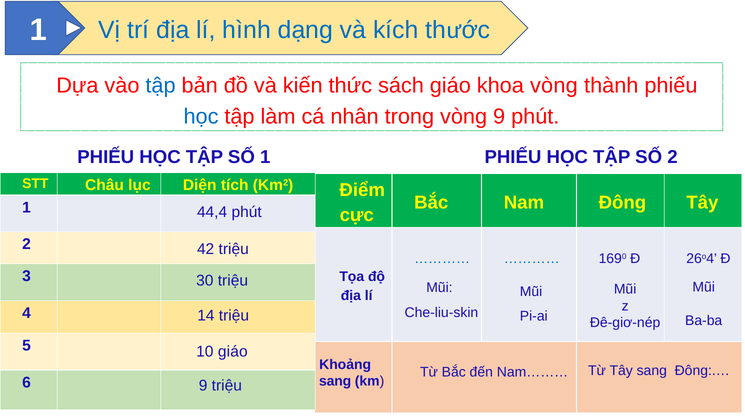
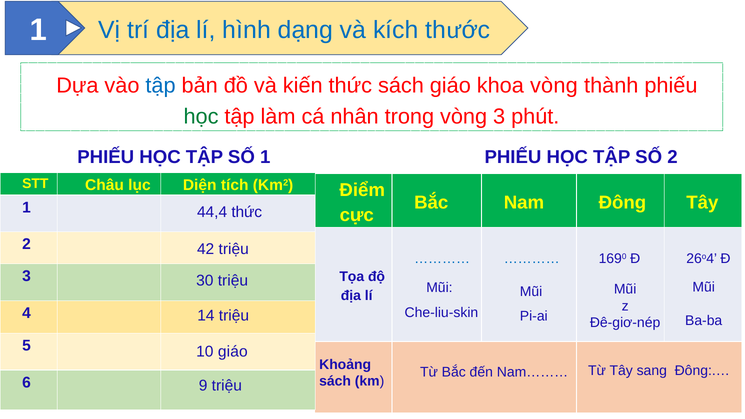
học colour: blue -> green (201, 117)
vòng 9: 9 -> 3 (499, 117)
44,4 phút: phút -> thức (247, 212)
sang: sang -> sách (335, 381)
